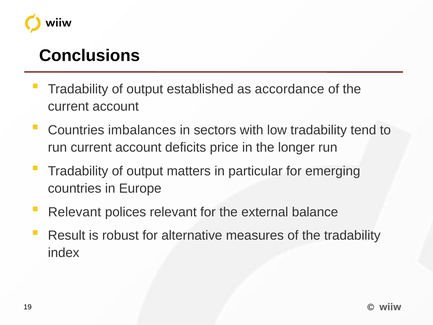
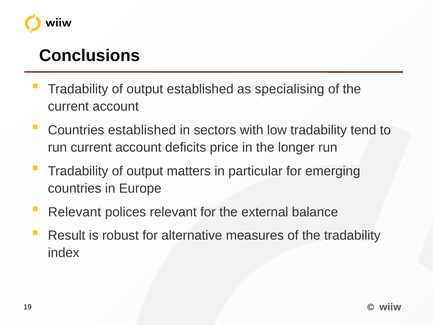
accordance: accordance -> specialising (290, 89)
Countries imbalances: imbalances -> established (142, 130)
